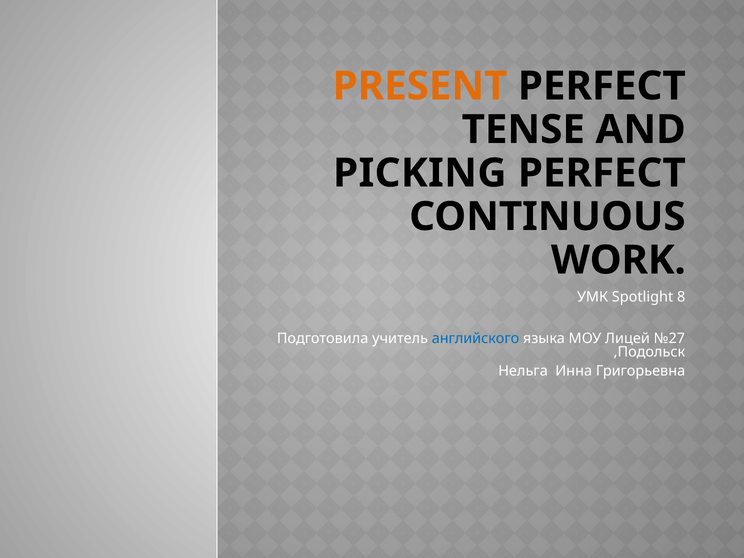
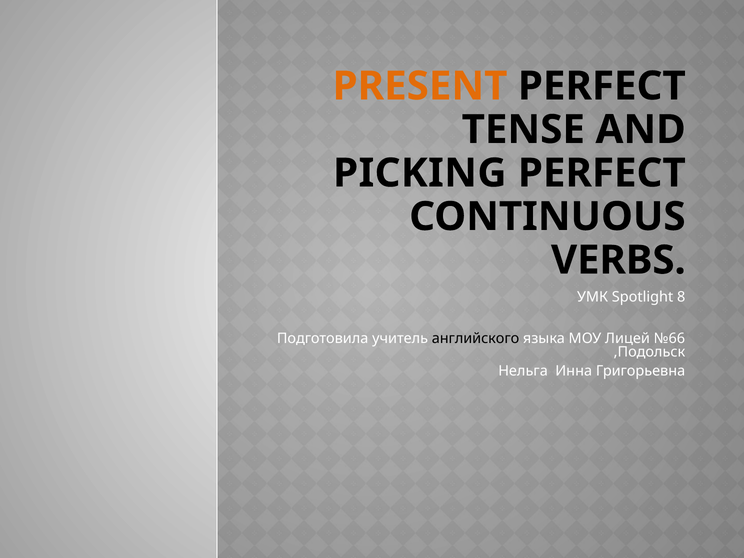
WORK: WORK -> VERBS (618, 260)
английского colour: blue -> black (476, 338)
№27: №27 -> №66 (669, 338)
